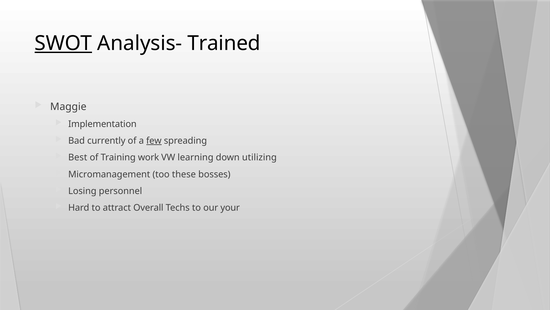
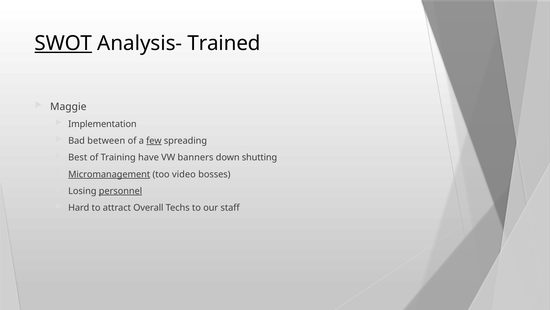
currently: currently -> between (106, 141)
work: work -> have (148, 157)
learning: learning -> banners (195, 157)
utilizing: utilizing -> shutting (260, 157)
Micromanagement underline: none -> present (109, 174)
these: these -> video (184, 174)
personnel underline: none -> present (120, 191)
your: your -> staff (230, 207)
